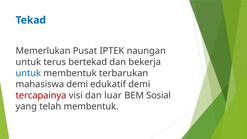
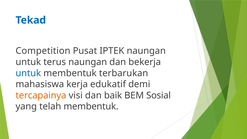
Memerlukan: Memerlukan -> Competition (43, 51)
terus bertekad: bertekad -> naungan (88, 62)
mahasiswa demi: demi -> kerja (77, 84)
tercapainya colour: red -> orange (41, 95)
luar: luar -> baik (113, 95)
